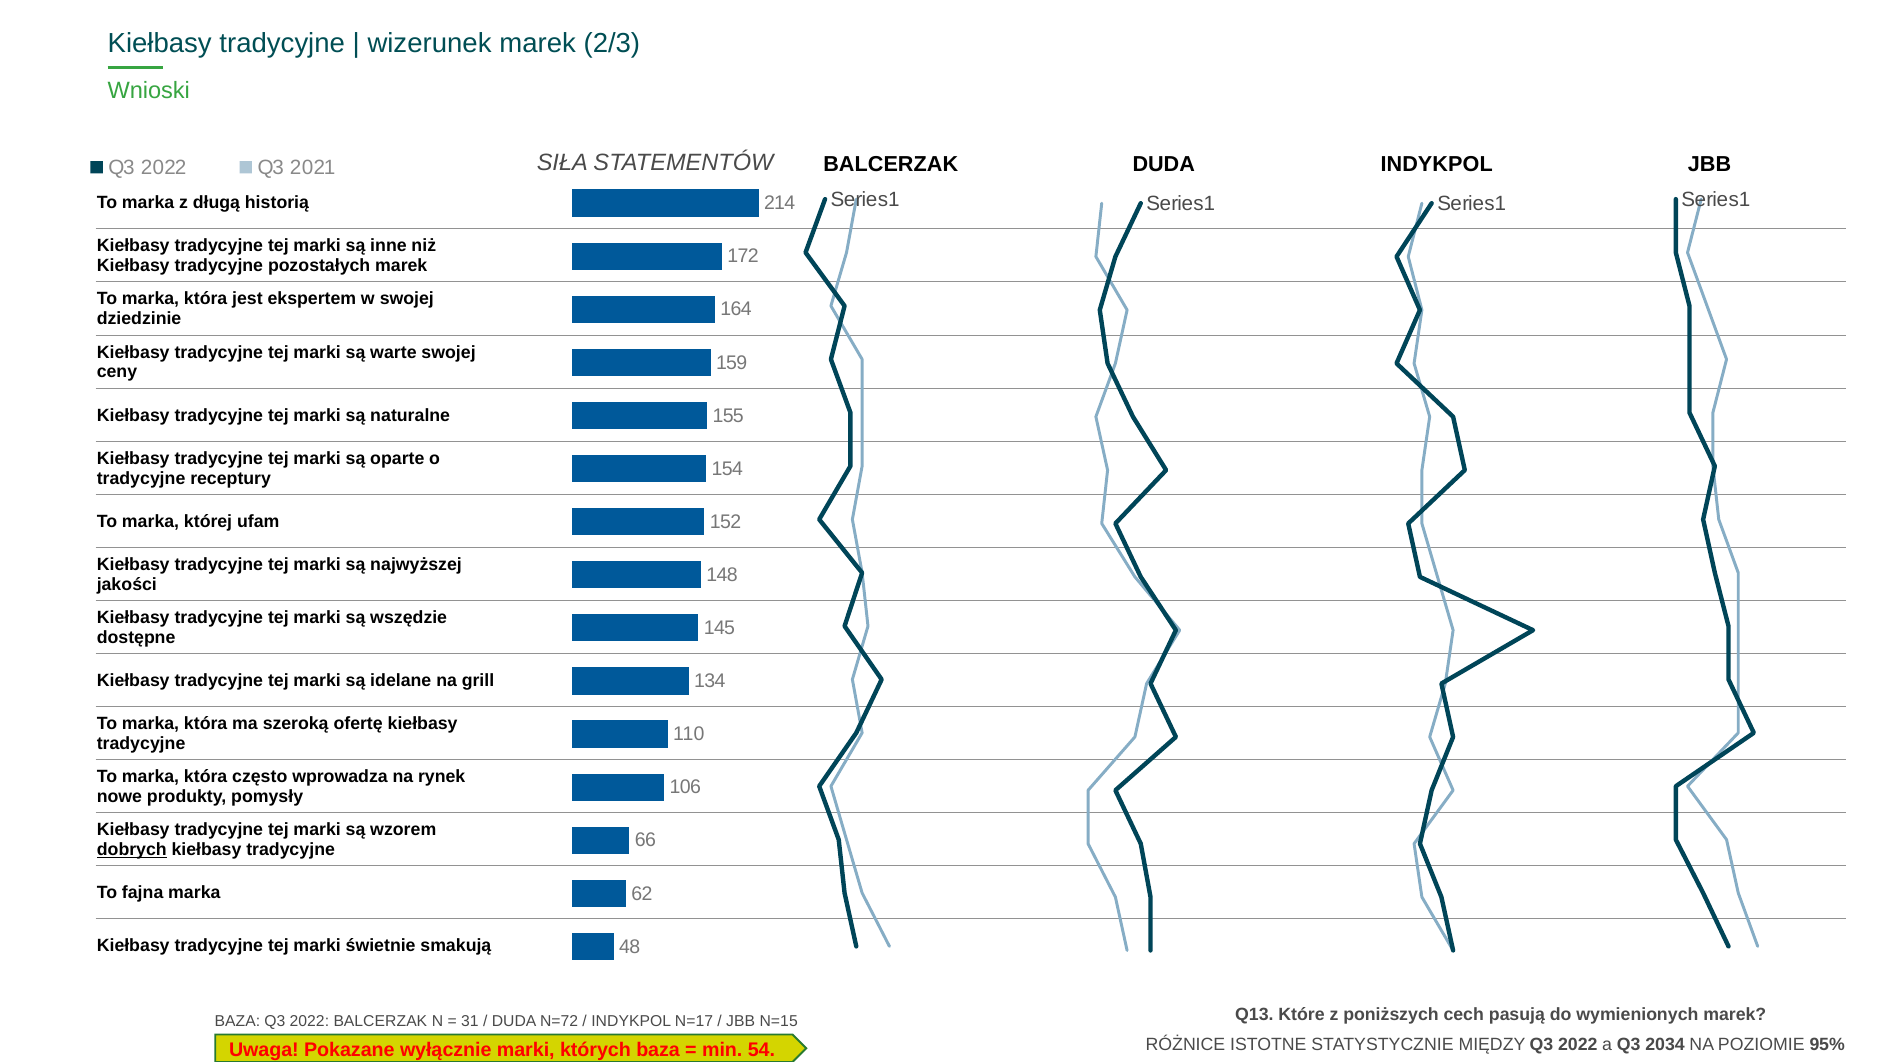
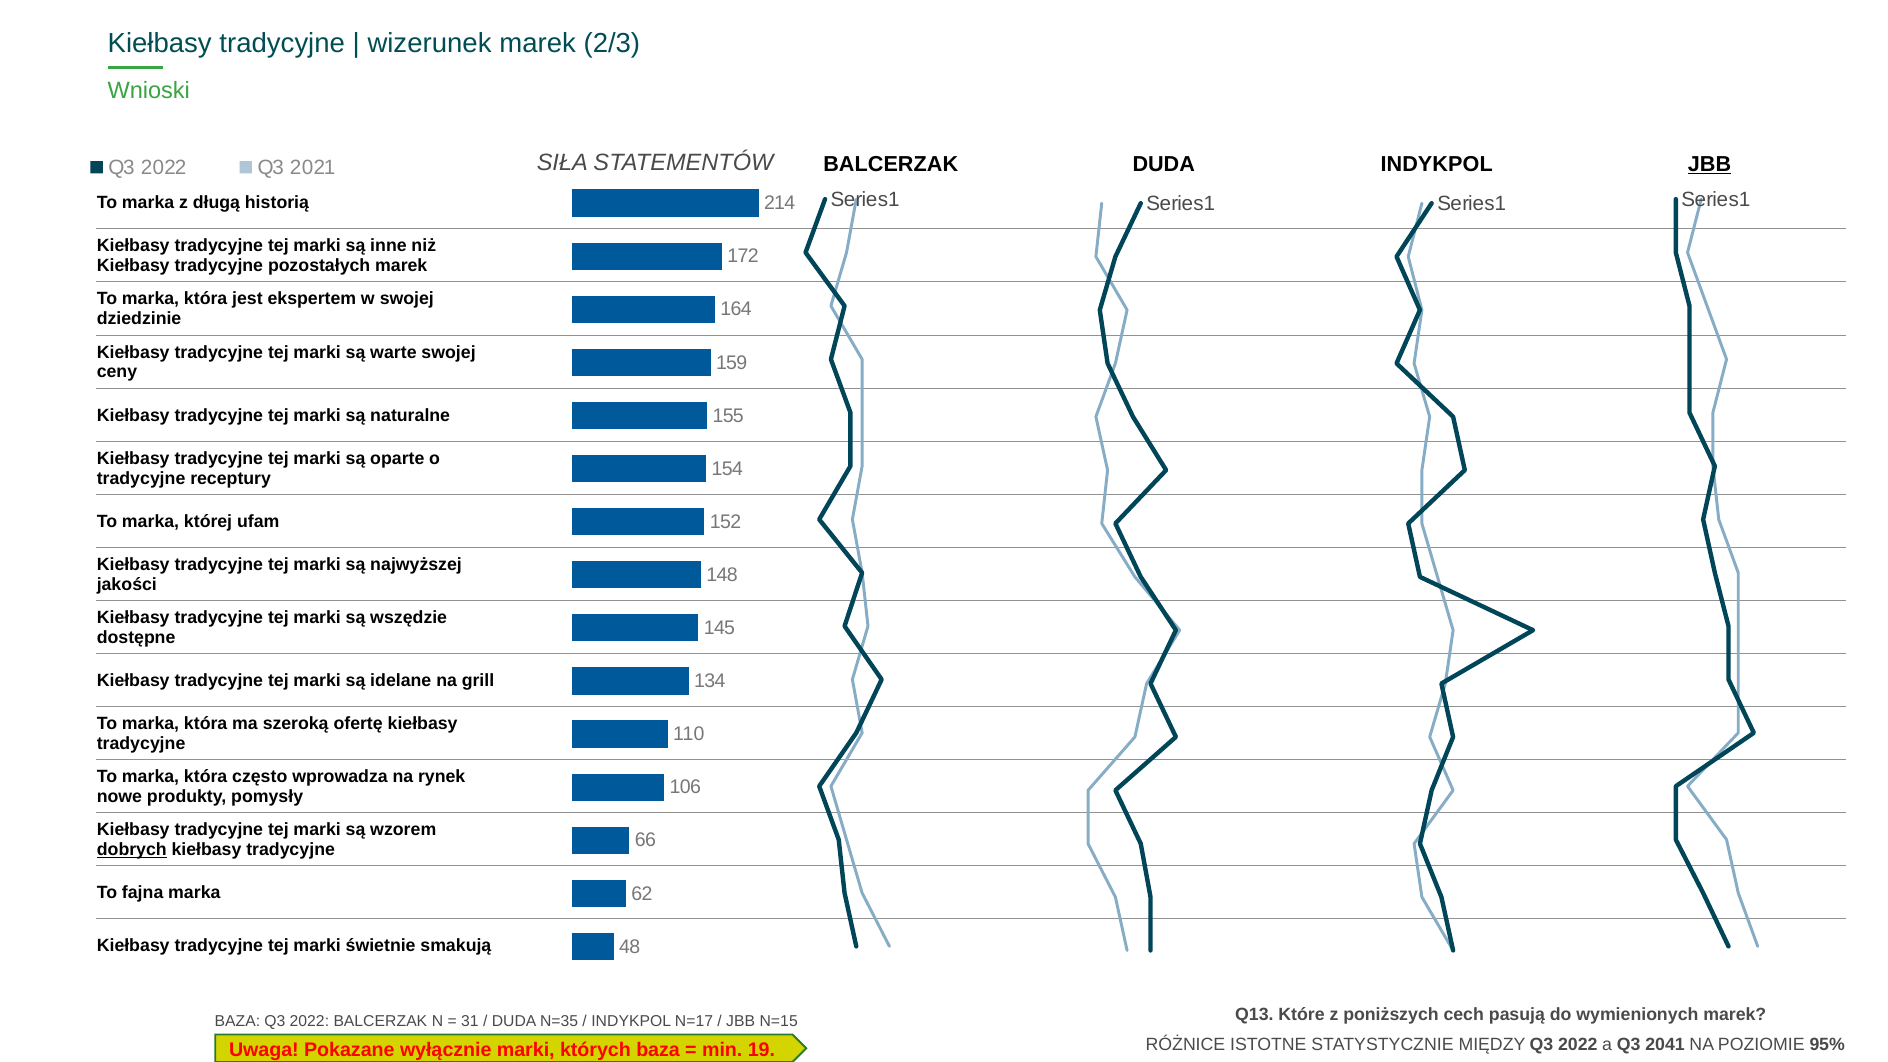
JBB underline: none -> present (1710, 164)
N=72: N=72 -> N=35 (559, 1021)
2034: 2034 -> 2041 (1665, 1044)
54: 54 -> 19 (761, 1050)
